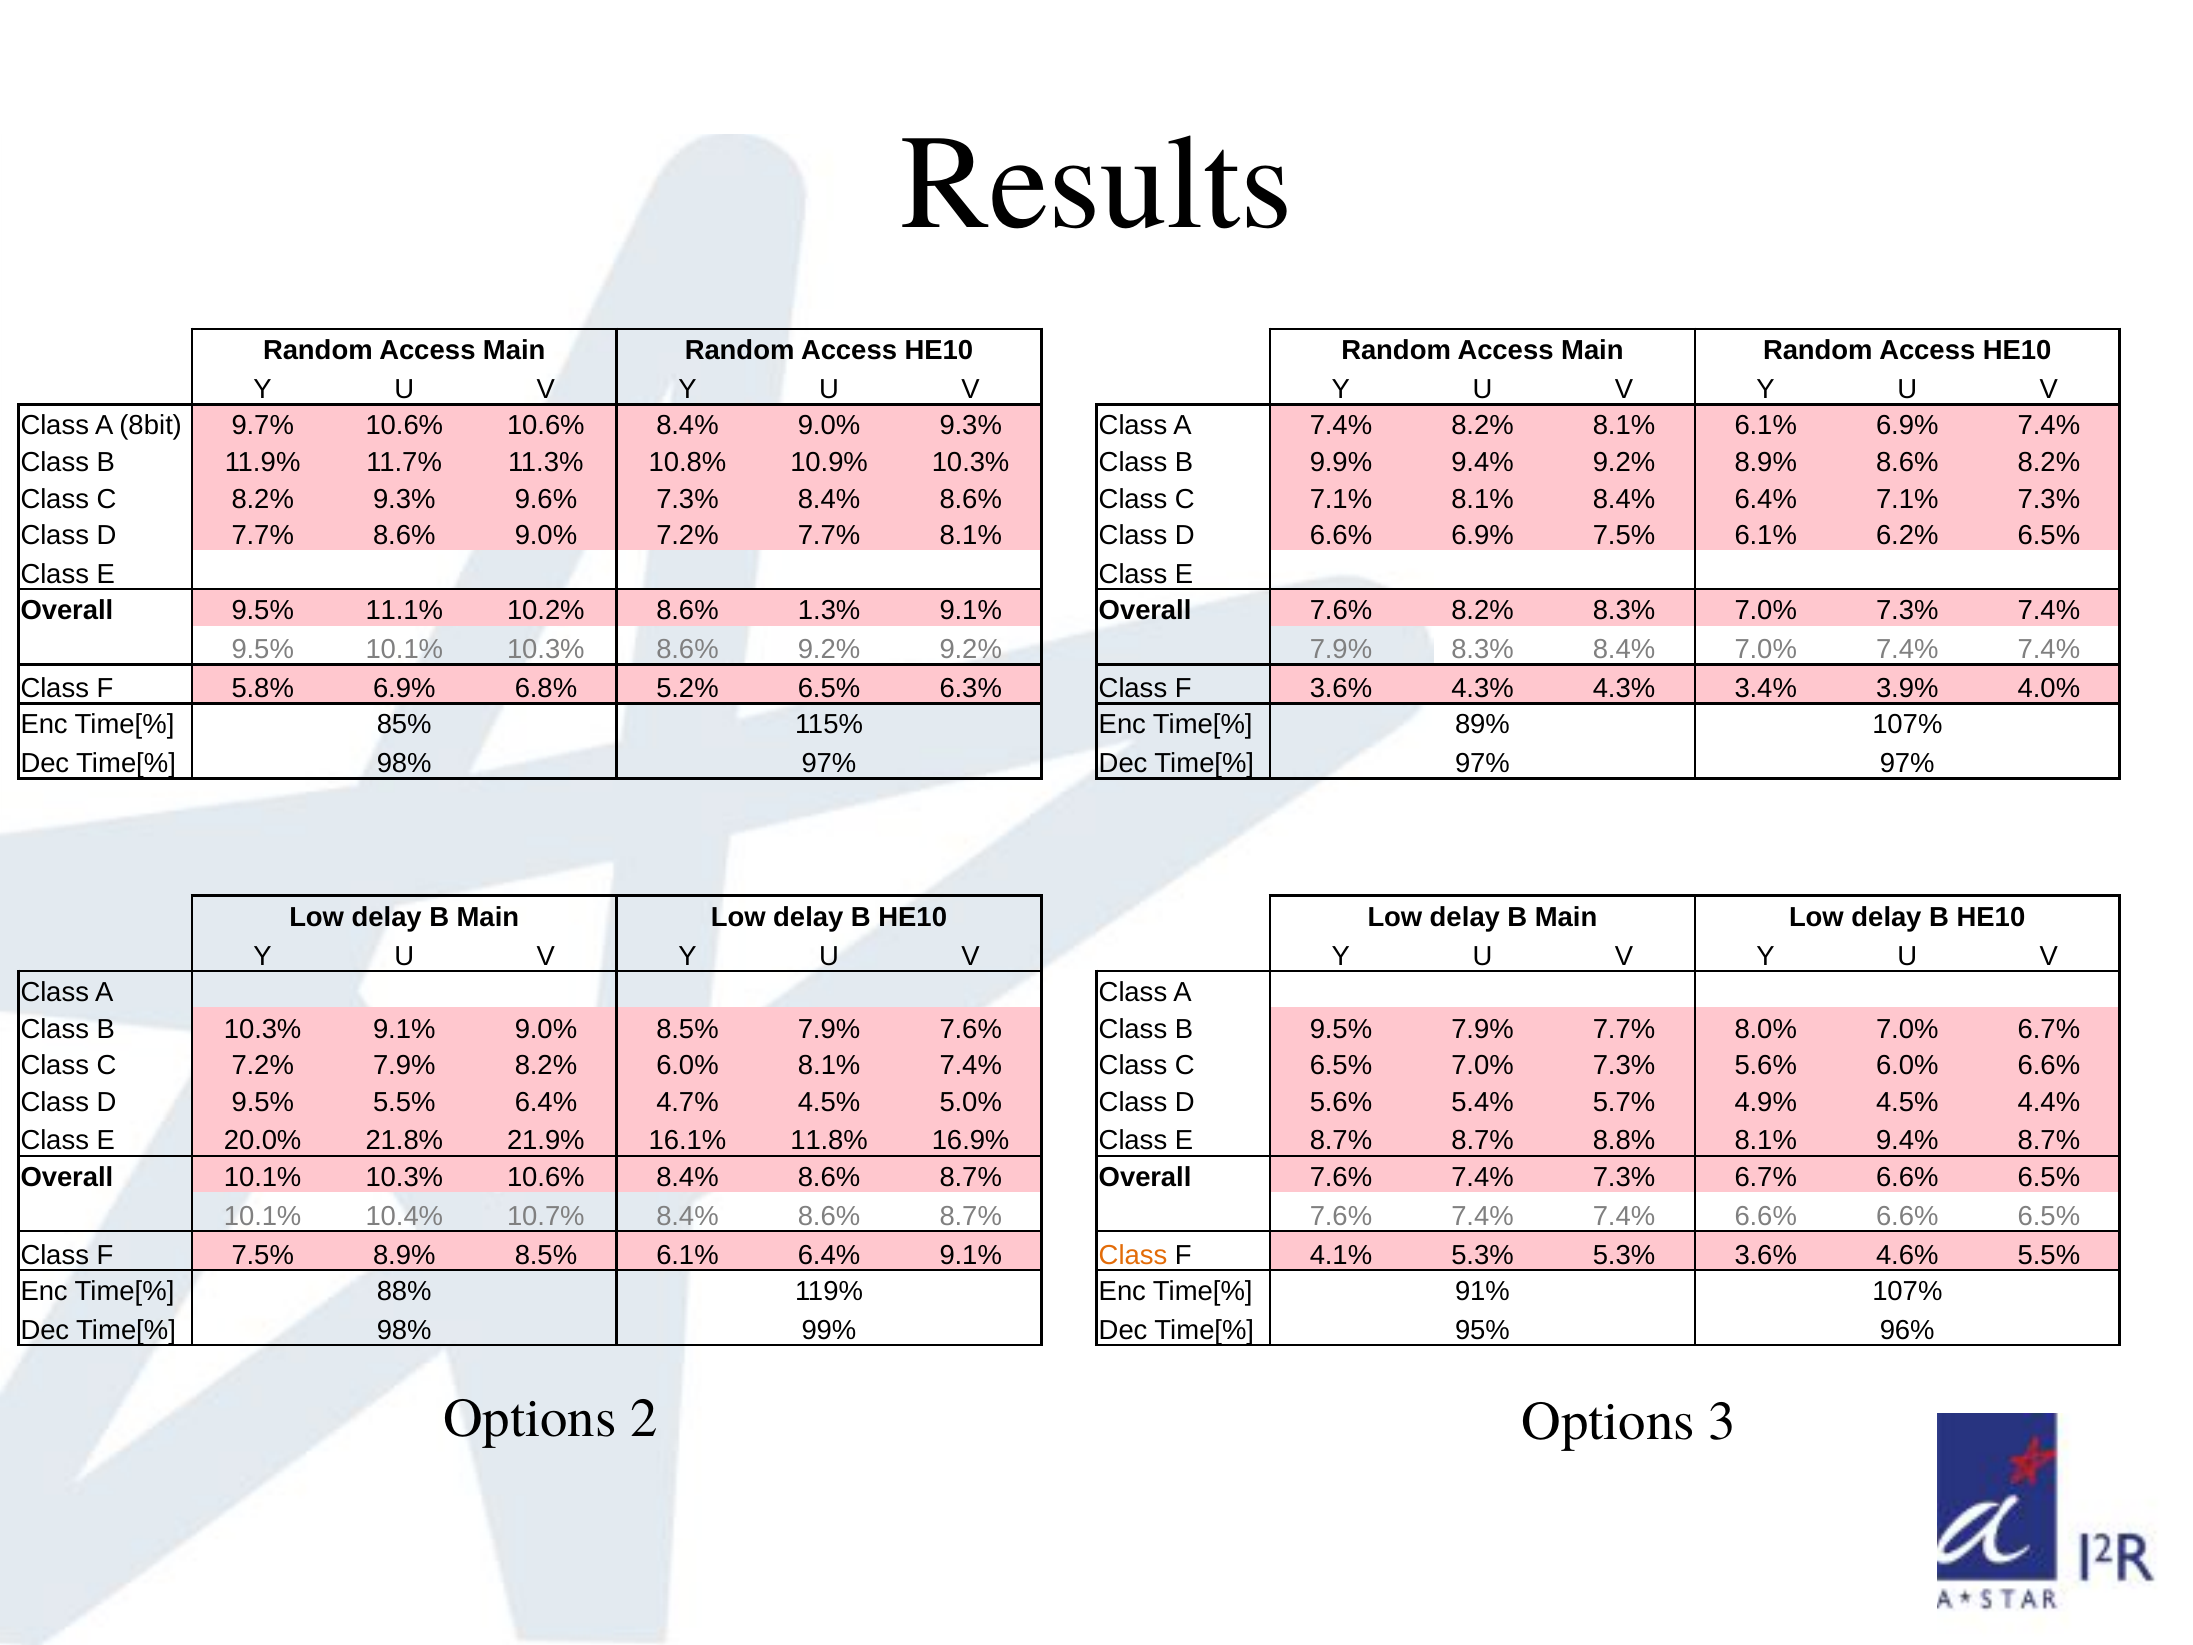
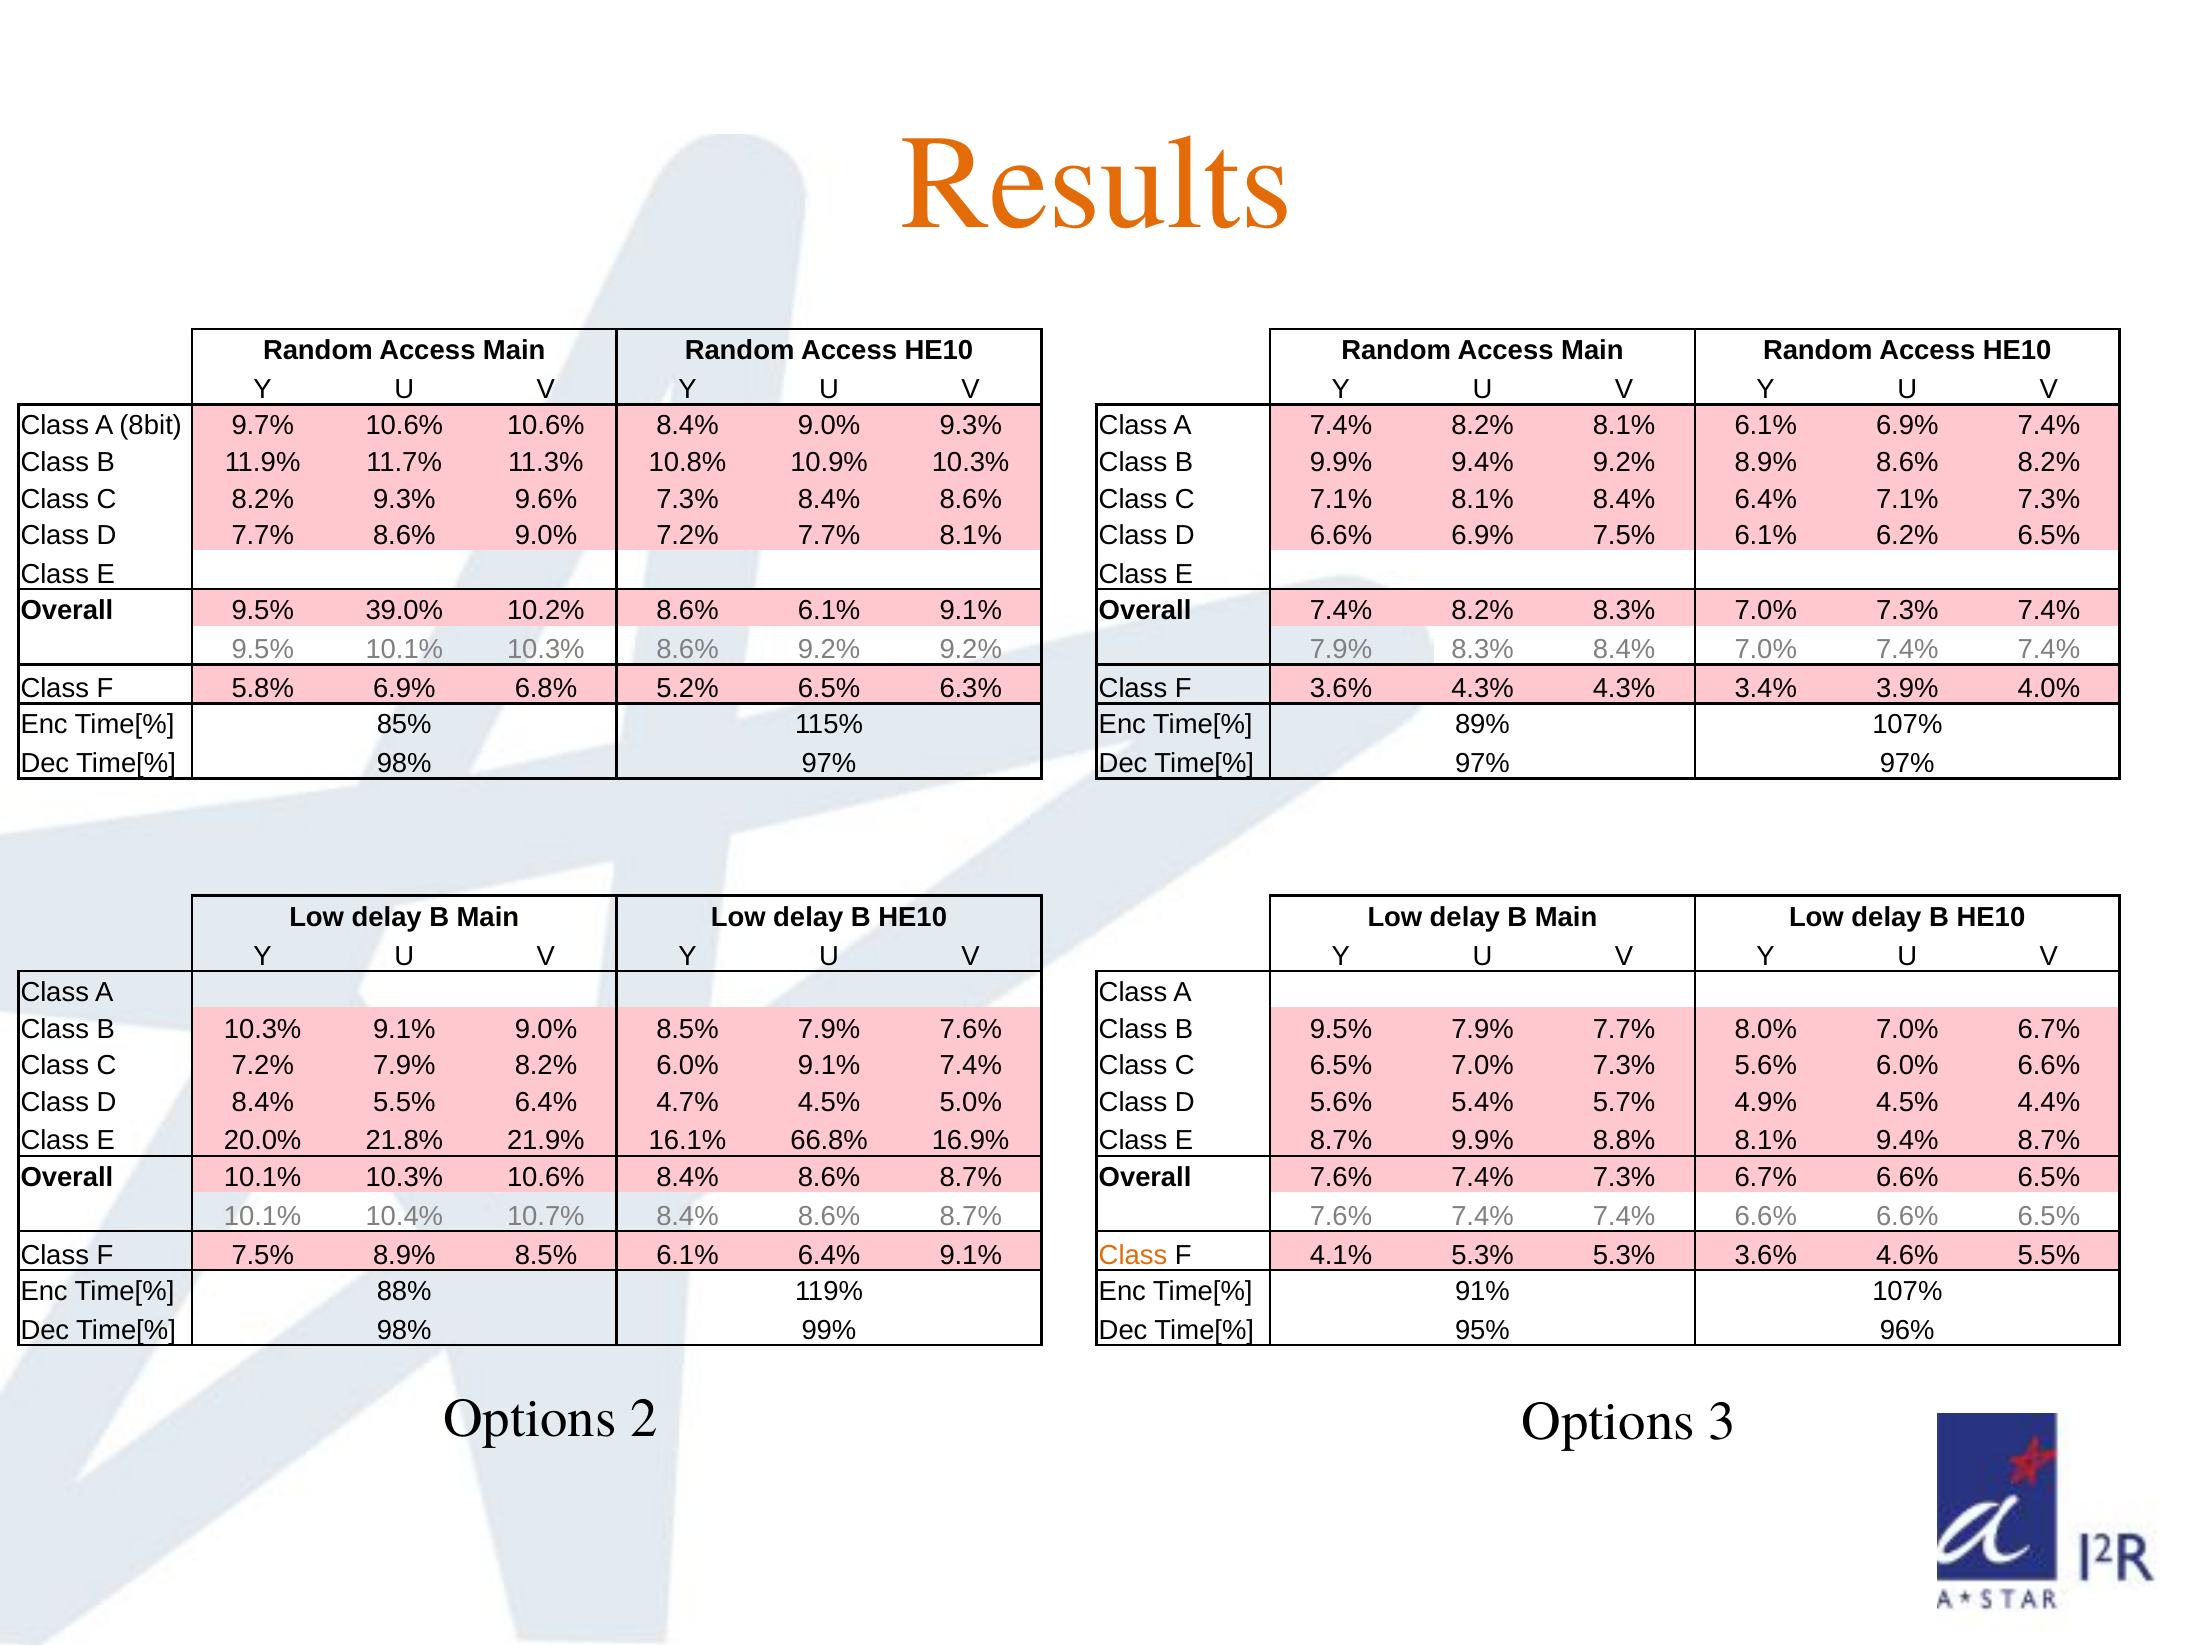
Results colour: black -> orange (1097, 183)
11.1%: 11.1% -> 39.0% (404, 611)
8.6% 1.3%: 1.3% -> 6.1% (829, 611)
7.6%: 7.6% -> 7.4% (1341, 611)
6.0% 8.1%: 8.1% -> 9.1% (829, 1065)
D 9.5%: 9.5% -> 8.4% (263, 1102)
11.8%: 11.8% -> 66.8% (829, 1141)
8.7% 8.7%: 8.7% -> 9.9% (1483, 1141)
